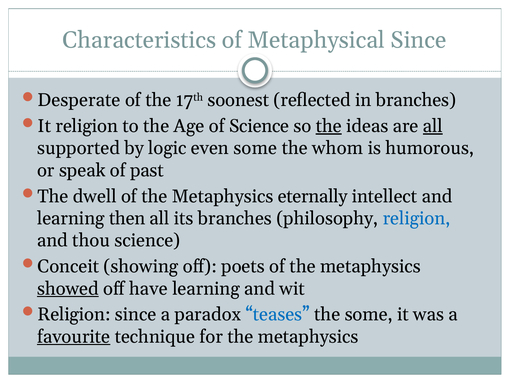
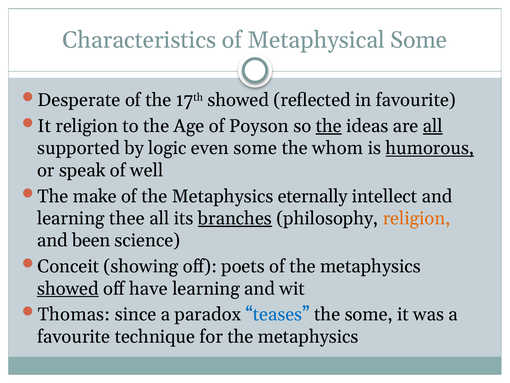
Metaphysical Since: Since -> Some (419, 40)
17th soonest: soonest -> showed (238, 100)
in branches: branches -> favourite (416, 100)
of Science: Science -> Poyson (259, 126)
humorous underline: none -> present (430, 148)
past: past -> well (147, 170)
dwell: dwell -> make (95, 196)
then: then -> thee (127, 218)
branches underline: none -> present (235, 218)
religion colour: blue -> orange (417, 218)
thou: thou -> been (91, 240)
Religion: Religion -> Thomas (74, 314)
favourite underline: present -> none (74, 336)
